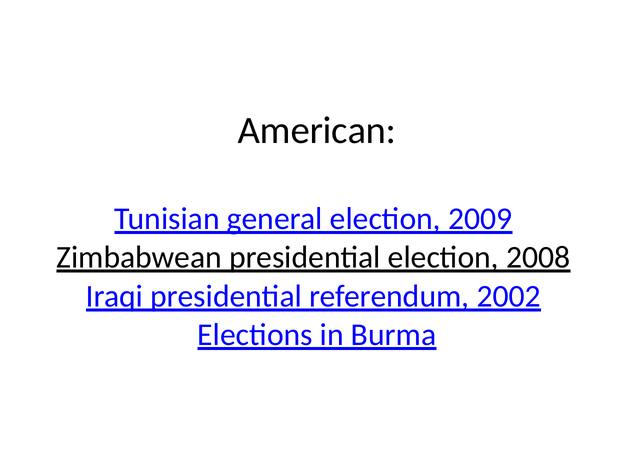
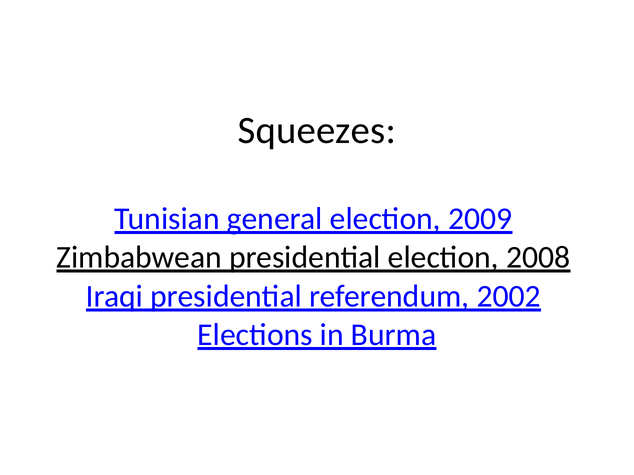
American: American -> Squeezes (317, 131)
